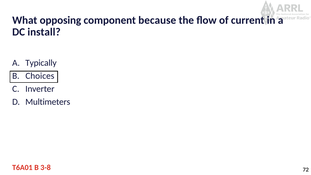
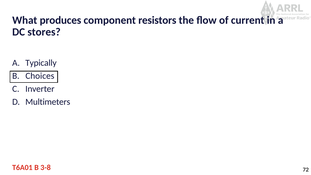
opposing: opposing -> produces (60, 20)
because: because -> resistors (157, 20)
install: install -> stores (44, 32)
